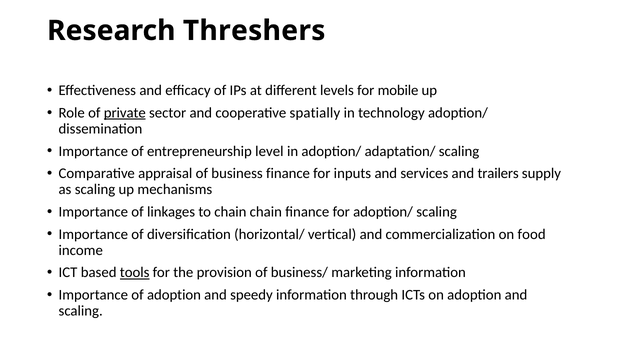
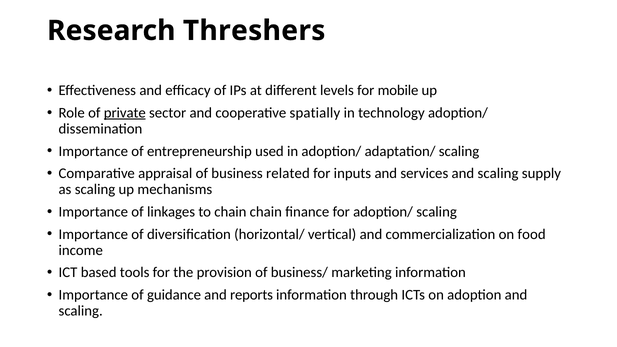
level: level -> used (269, 151)
business finance: finance -> related (288, 174)
services and trailers: trailers -> scaling (498, 174)
tools underline: present -> none (135, 273)
of adoption: adoption -> guidance (174, 295)
speedy: speedy -> reports (252, 295)
